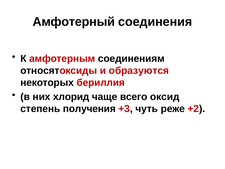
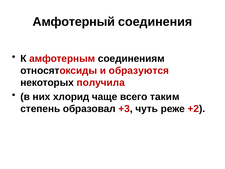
бериллия: бериллия -> получила (101, 83)
оксид: оксид -> таким (165, 97)
получения: получения -> образовал (89, 109)
